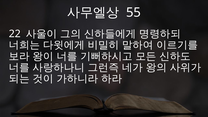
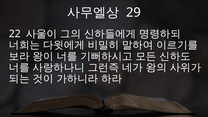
55: 55 -> 29 (133, 13)
